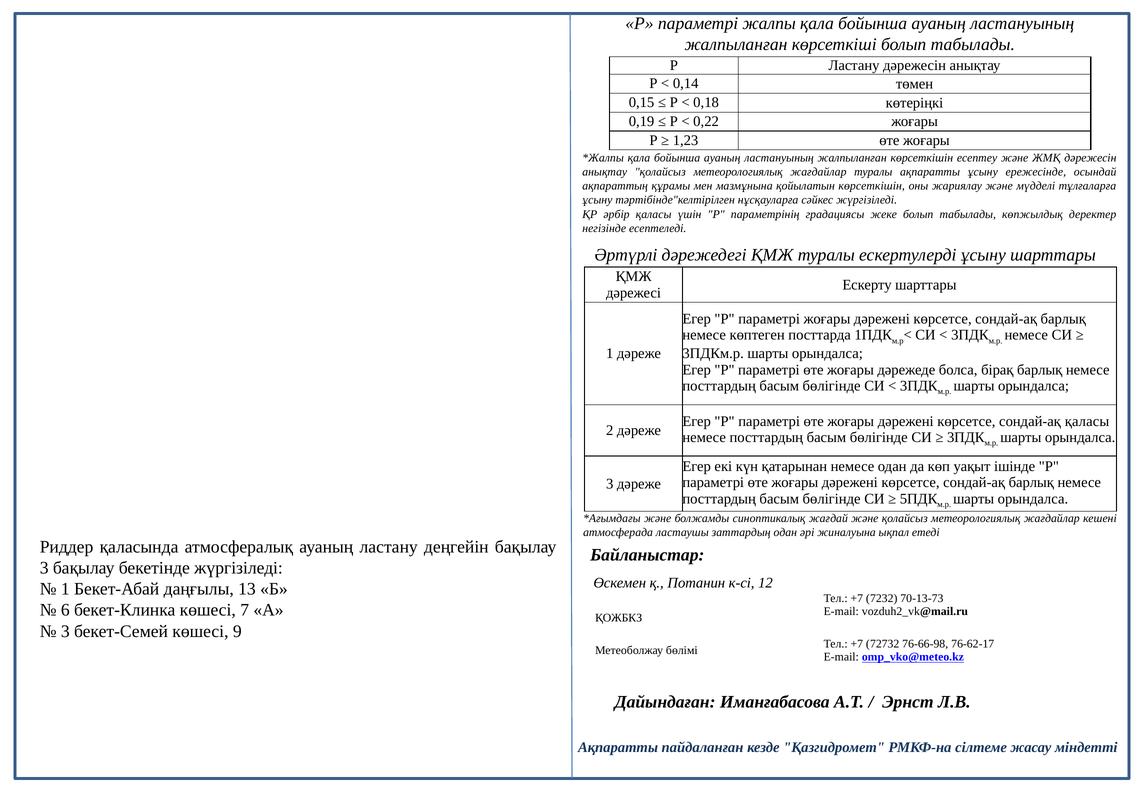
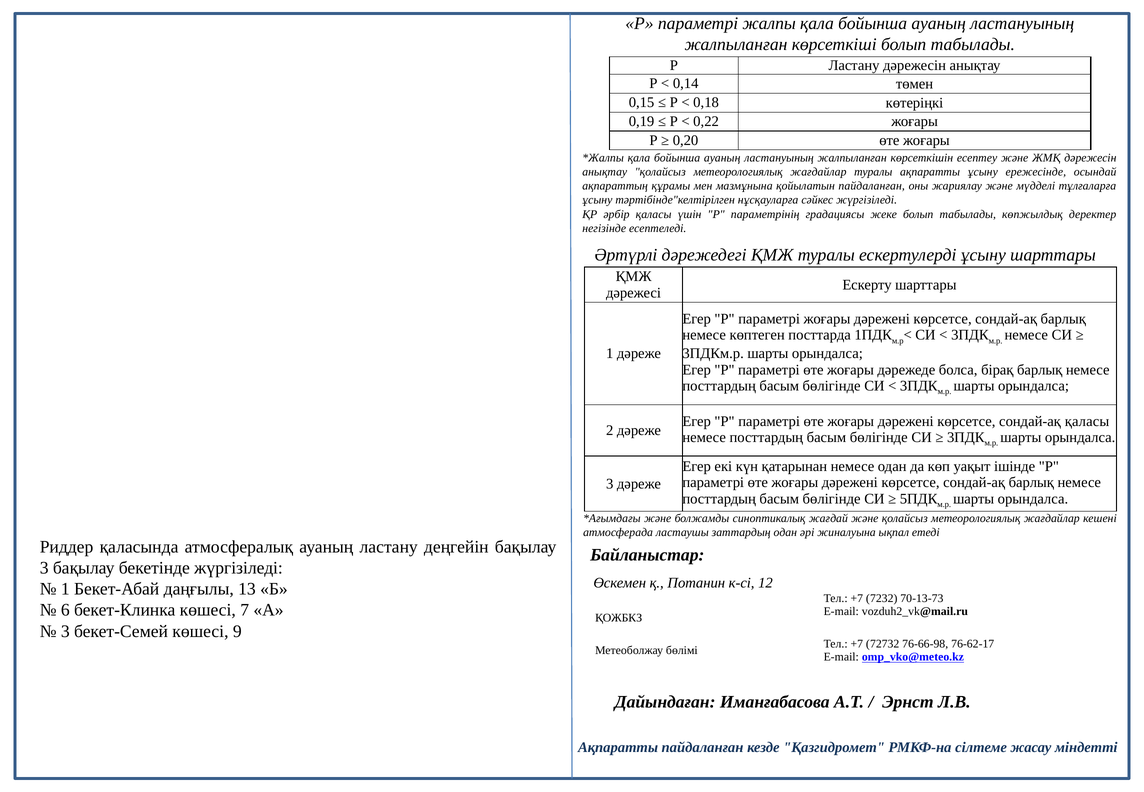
1,23: 1,23 -> 0,20 (686, 140)
қойылатын көрсеткішін: көрсеткішін -> пайдаланған (872, 186)
